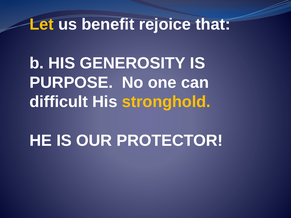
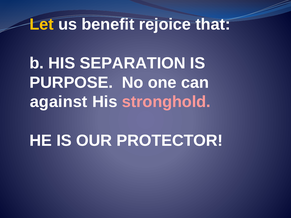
GENEROSITY: GENEROSITY -> SEPARATION (133, 63)
difficult: difficult -> against (59, 102)
stronghold colour: yellow -> pink (166, 102)
